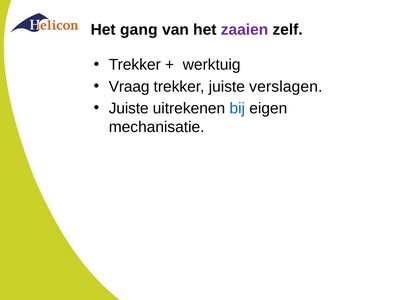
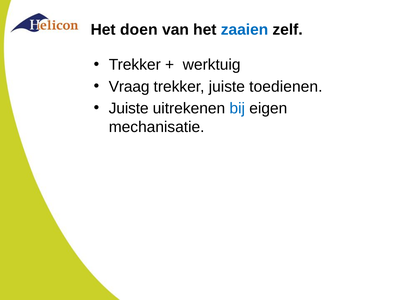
gang: gang -> doen (139, 30)
zaaien colour: purple -> blue (244, 30)
verslagen: verslagen -> toedienen (286, 87)
